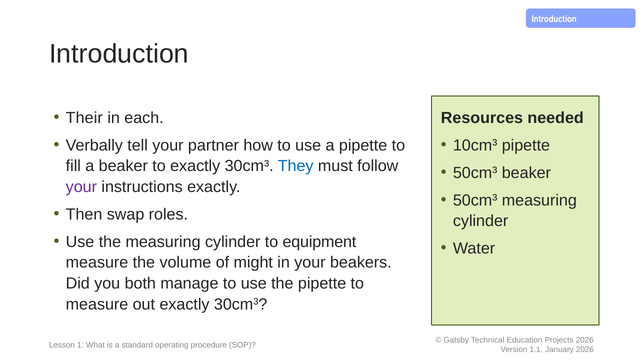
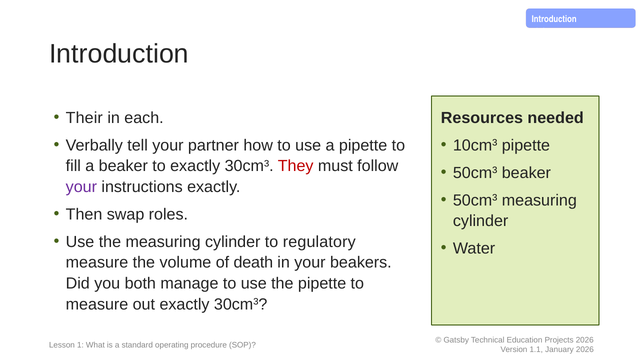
They colour: blue -> red (296, 166)
equipment: equipment -> regulatory (319, 242)
might: might -> death (253, 263)
